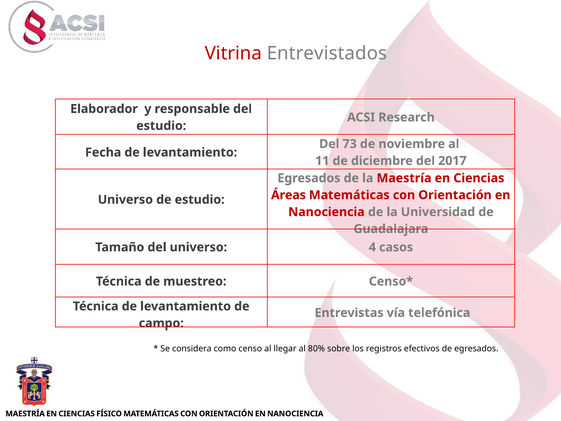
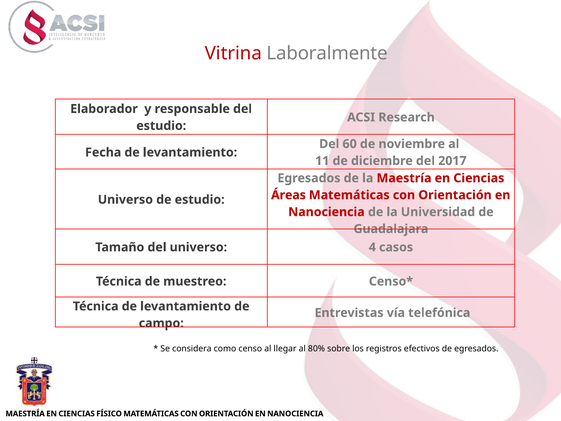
Entrevistados: Entrevistados -> Laboralmente (327, 53)
73: 73 -> 60 (350, 144)
